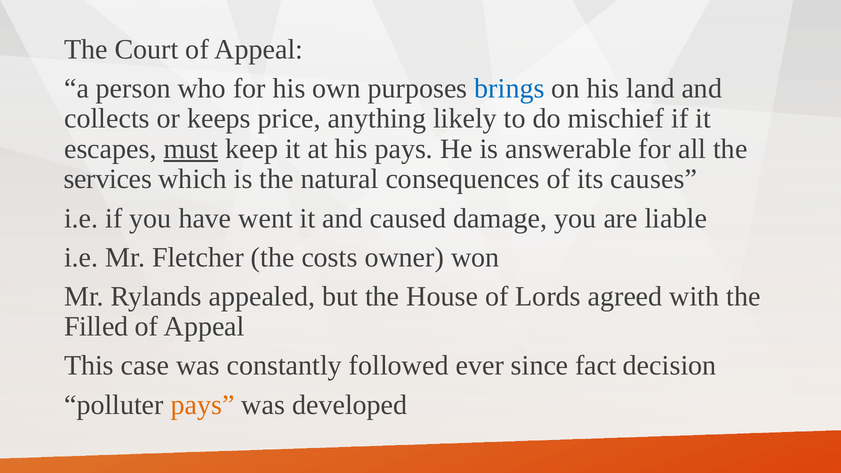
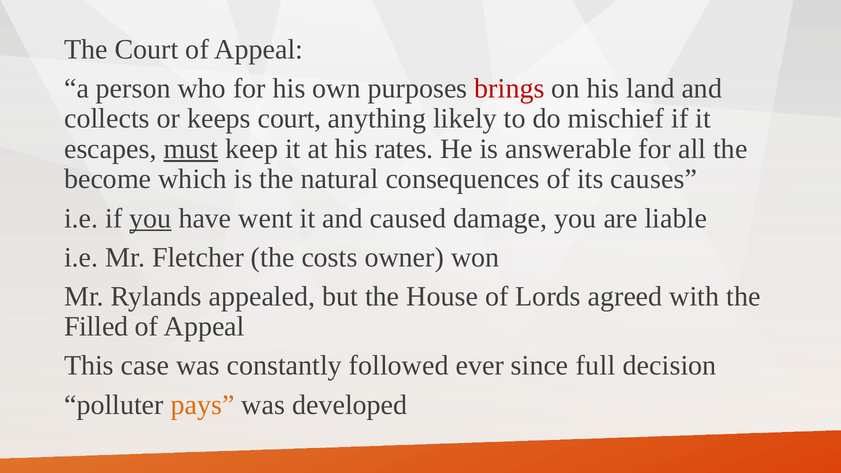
brings colour: blue -> red (509, 88)
keeps price: price -> court (290, 119)
his pays: pays -> rates (404, 149)
services: services -> become (108, 179)
you underline: none -> present (150, 218)
fact: fact -> full (596, 366)
